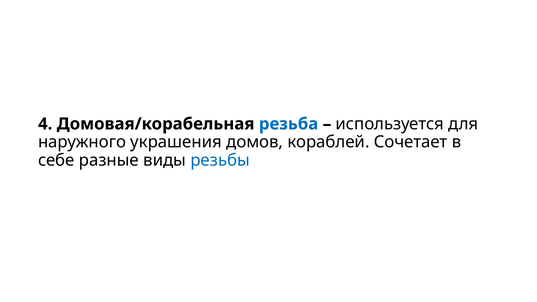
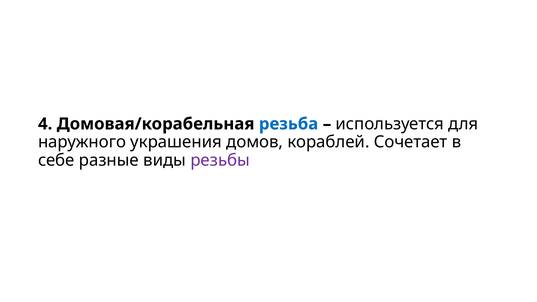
резьбы colour: blue -> purple (220, 160)
